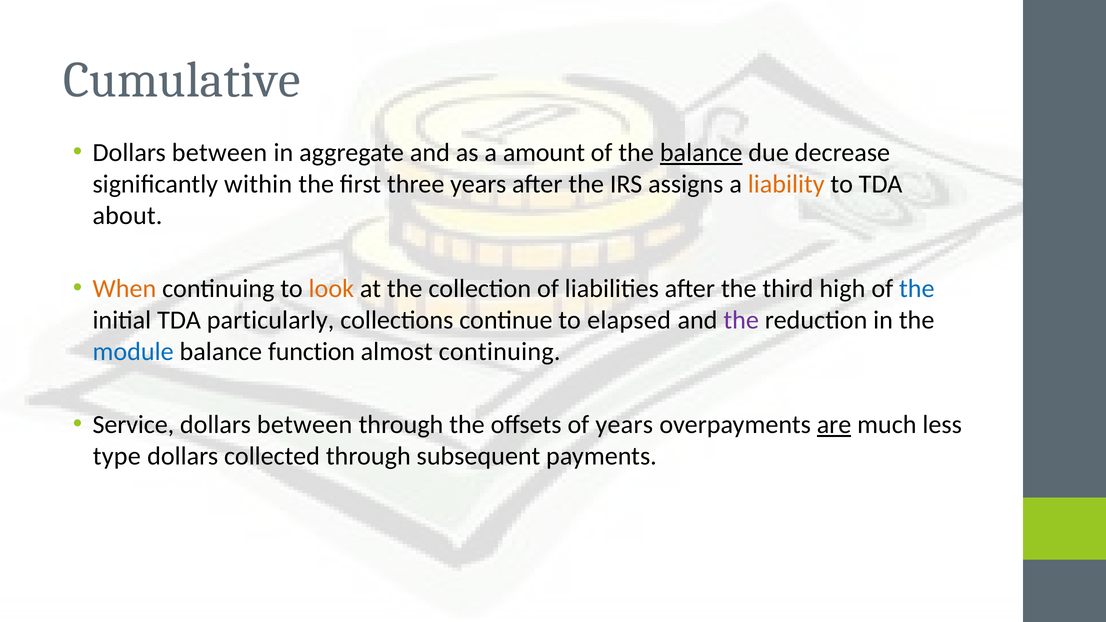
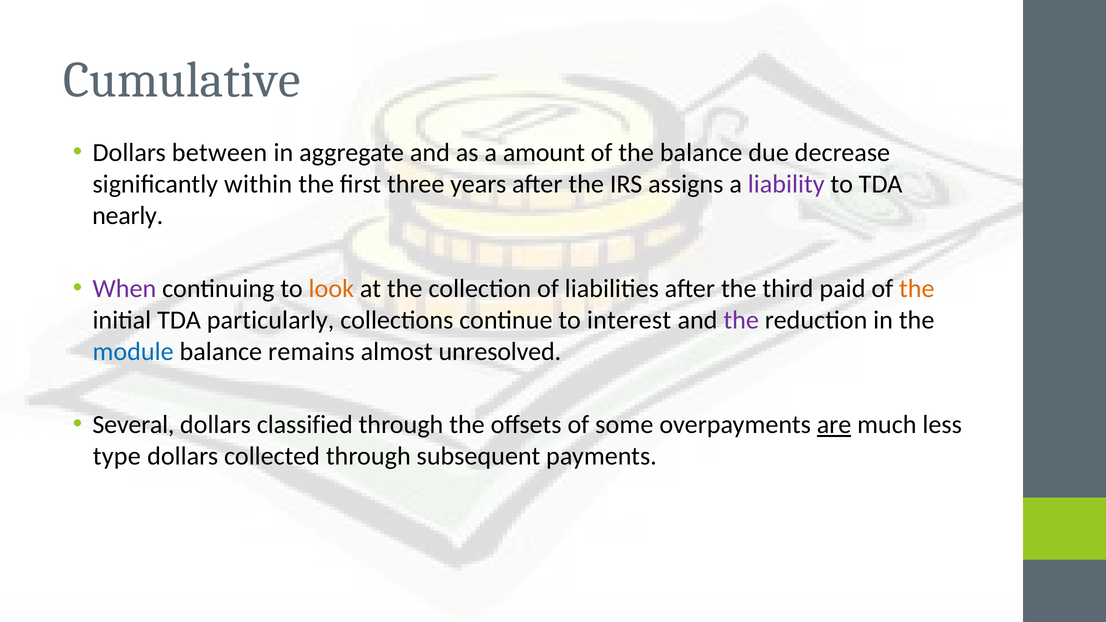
balance underline: present -> none (701, 153)
liability colour: orange -> purple (786, 184)
about: about -> nearly (128, 216)
When colour: orange -> purple (124, 289)
high: high -> paid (842, 289)
the colour: blue -> orange (917, 289)
elapsed: elapsed -> interest (629, 320)
function: function -> remains (311, 352)
almost continuing: continuing -> unresolved (500, 352)
Service: Service -> Several (133, 425)
between: between -> classified (305, 425)
of years: years -> some (624, 425)
